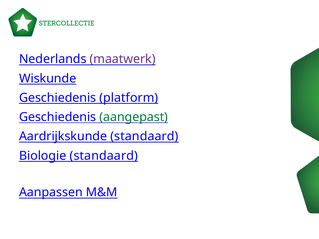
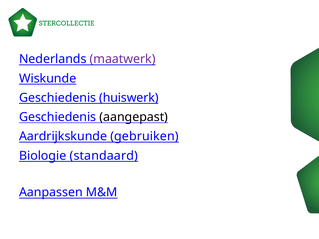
platform: platform -> huiswerk (129, 98)
aangepast colour: green -> black (134, 117)
Aardrijkskunde standaard: standaard -> gebruiken (144, 137)
